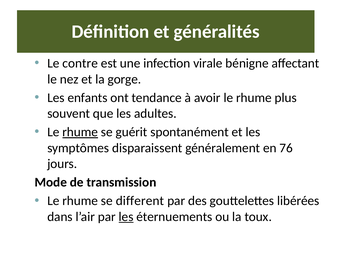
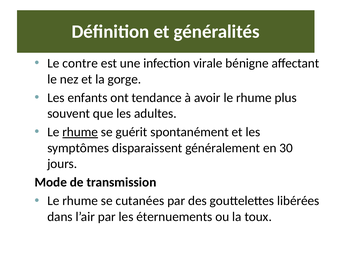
76: 76 -> 30 (286, 148)
different: different -> cutanées (140, 201)
les underline: present -> none (126, 217)
